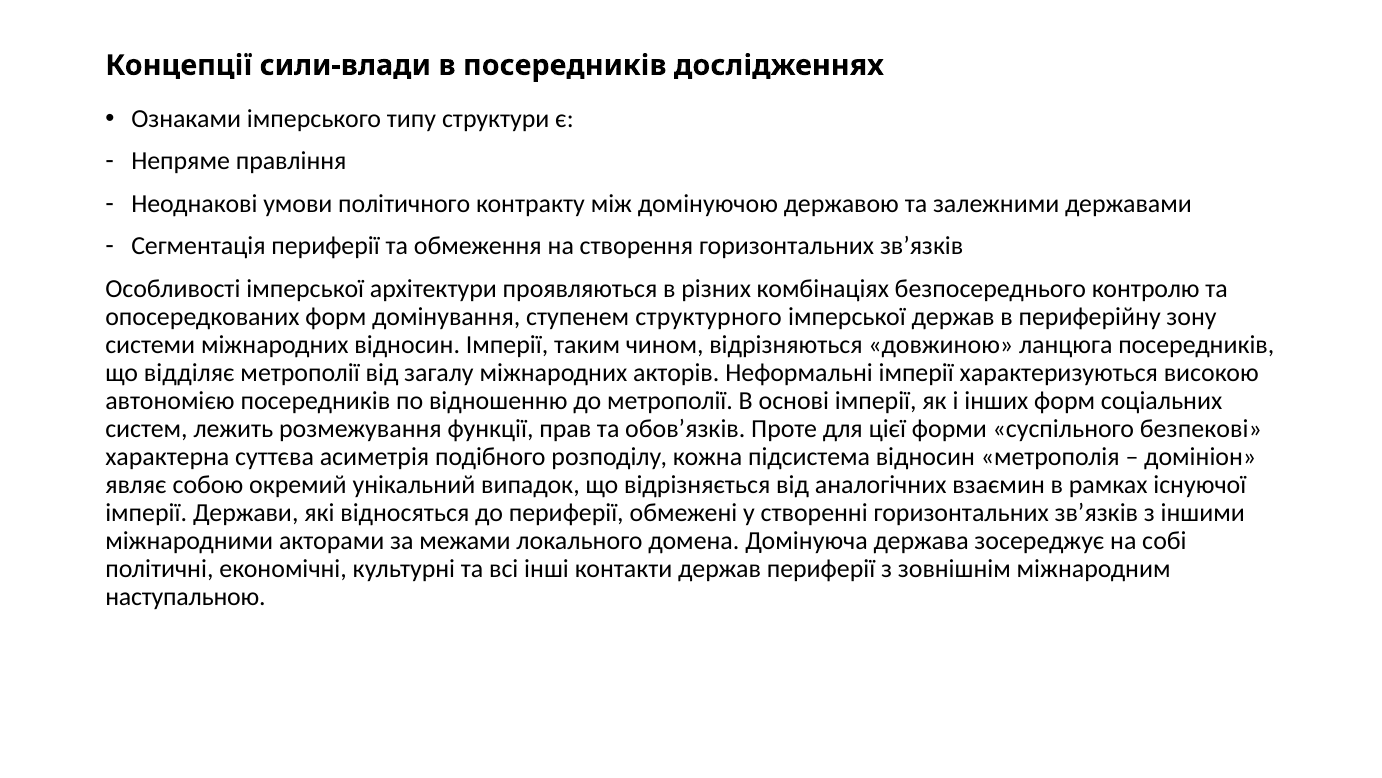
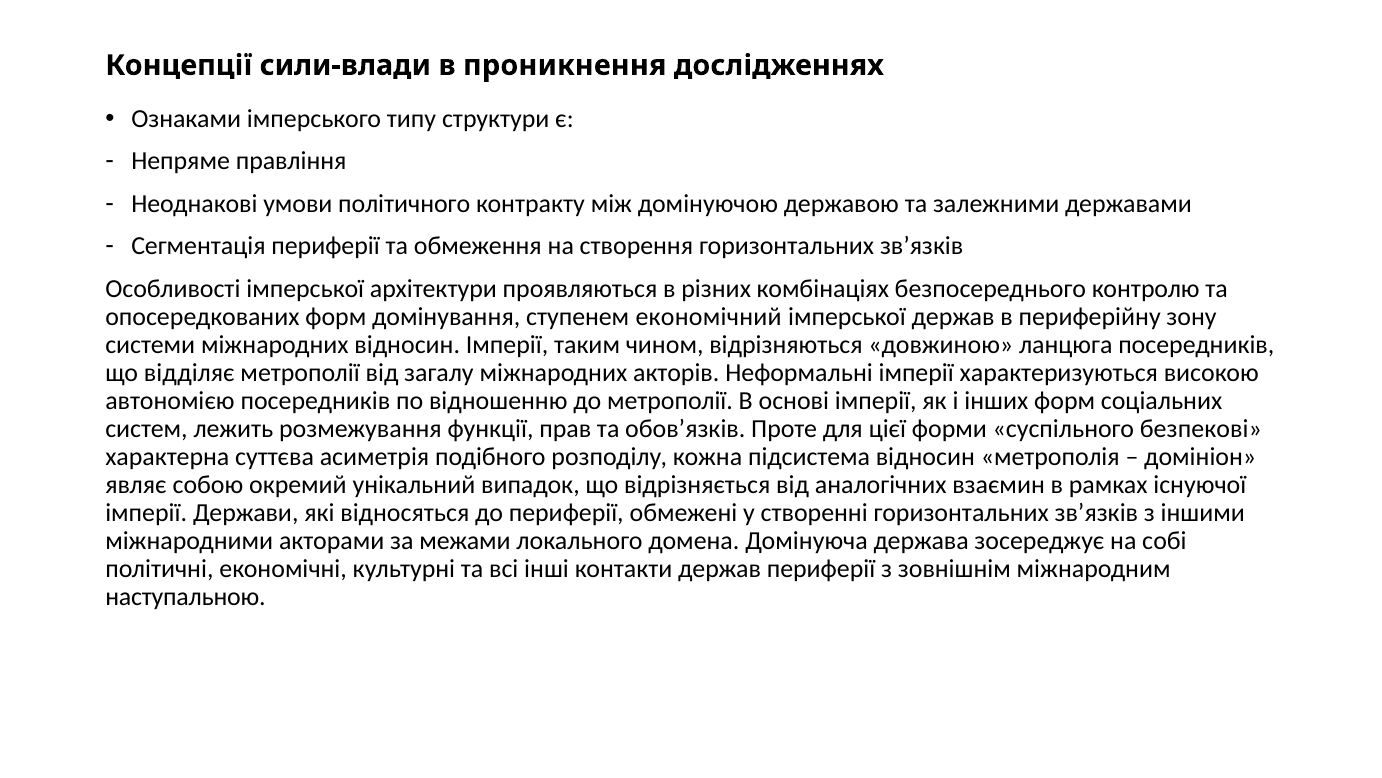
в посередників: посередників -> проникнення (565, 65)
структурного: структурного -> економічний (709, 316)
